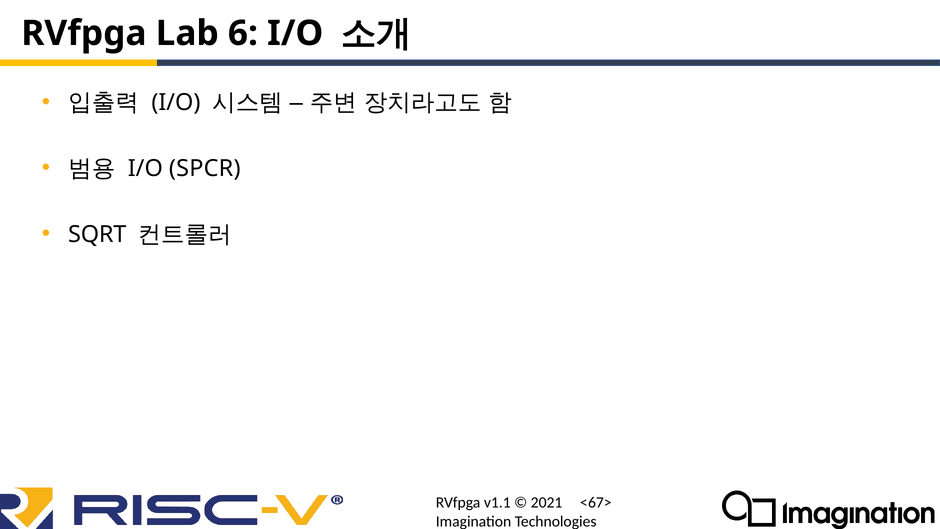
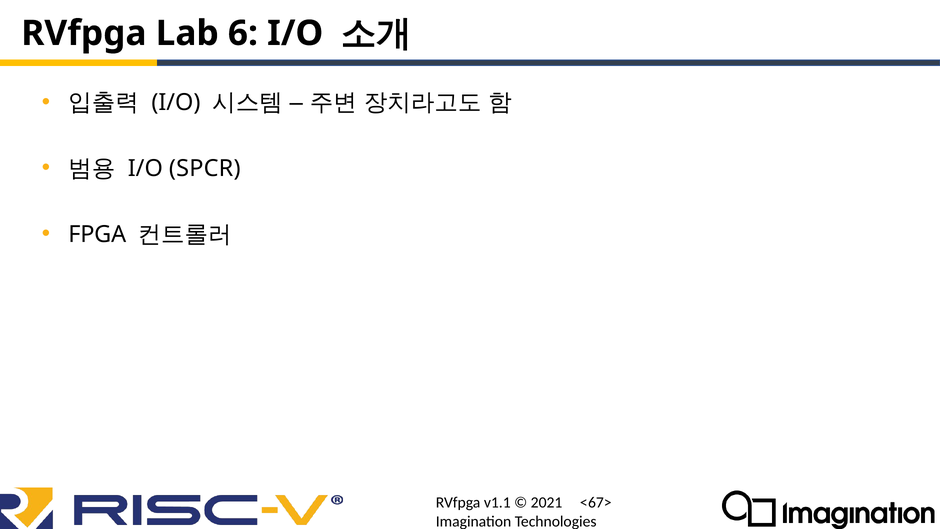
SQRT: SQRT -> FPGA (97, 234)
